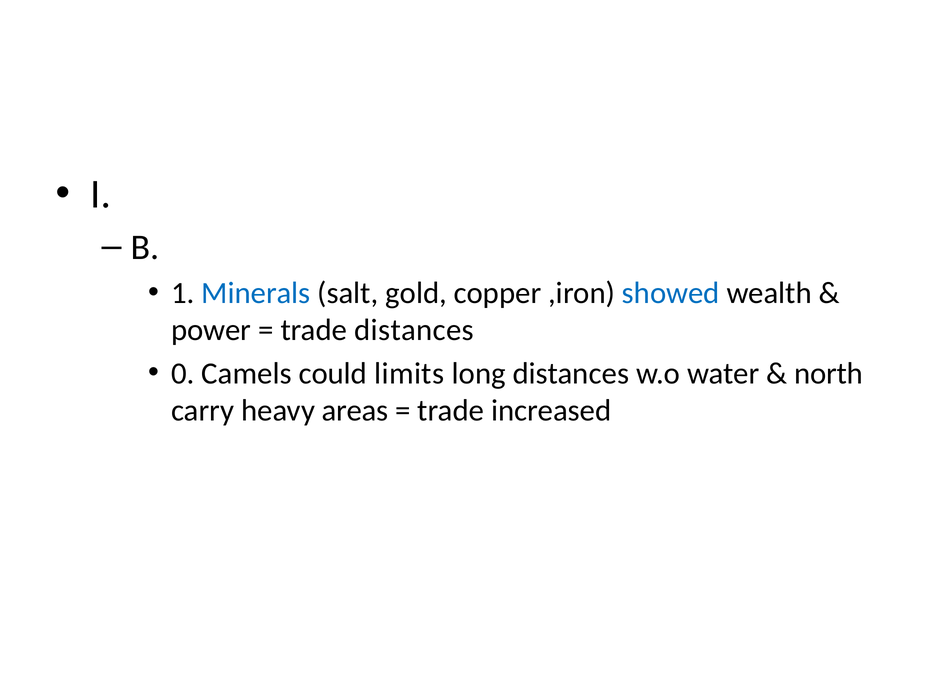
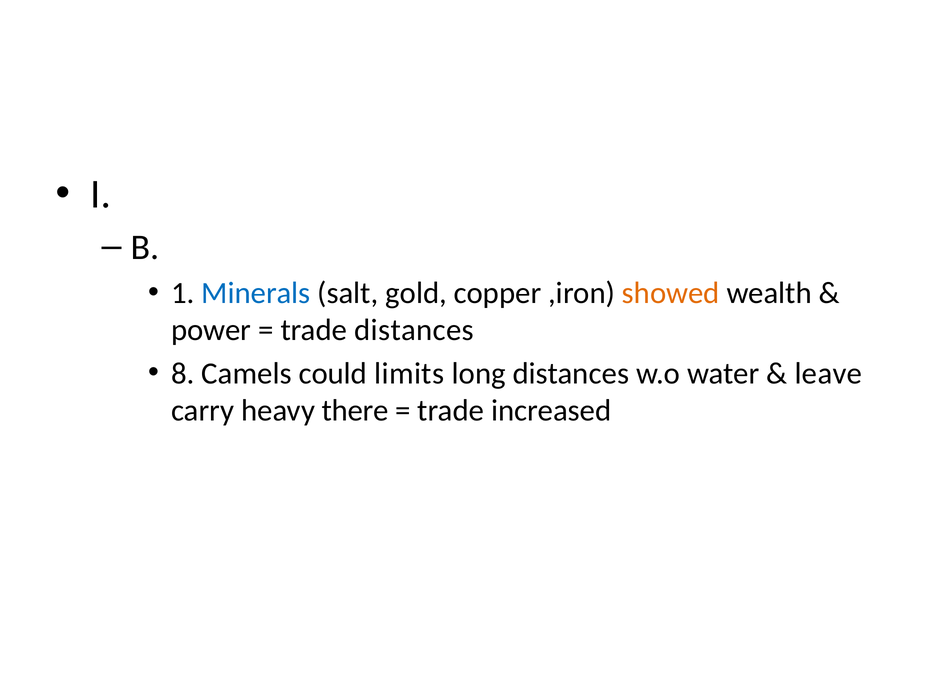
showed colour: blue -> orange (671, 293)
0: 0 -> 8 (183, 373)
north: north -> leave (828, 373)
areas: areas -> there (355, 410)
